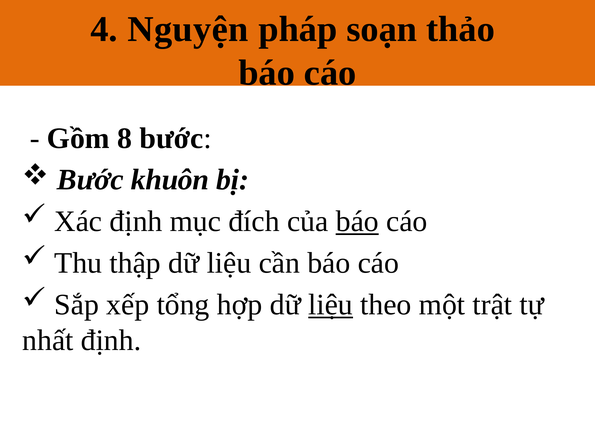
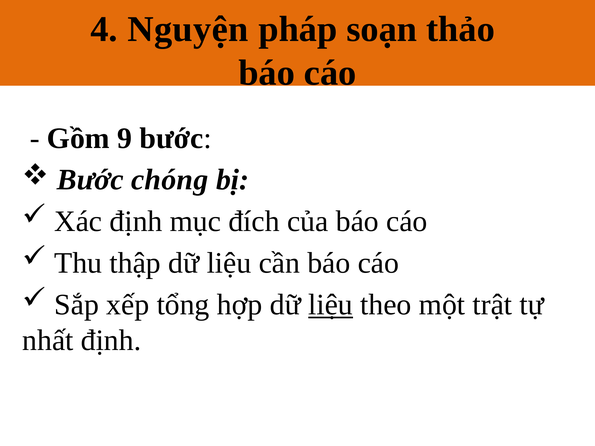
8: 8 -> 9 (125, 138)
khuôn: khuôn -> chóng (170, 180)
báo underline: present -> none (357, 222)
